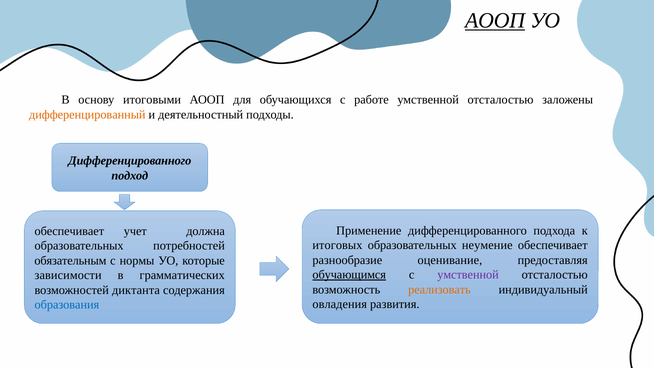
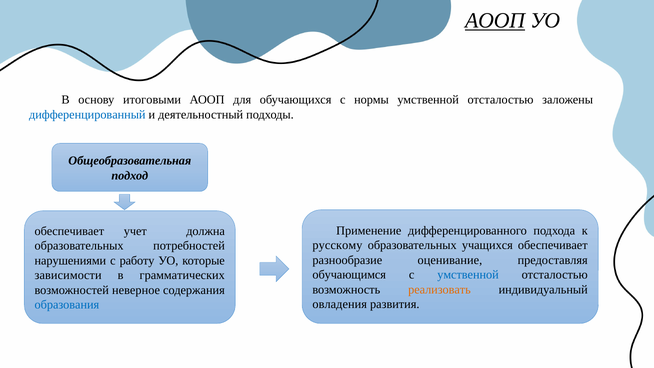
работе: работе -> нормы (371, 100)
дифференцированный colour: orange -> blue (87, 115)
Дифференцированного: Дифференцированного -> Общеобразовательная (130, 161)
итоговых: итоговых -> русскому (337, 245)
неумение: неумение -> учащихся (487, 245)
обязательным: обязательным -> нарушениями (70, 261)
нормы: нормы -> работу (137, 261)
обучающимся underline: present -> none (349, 275)
умственной colour: purple -> blue (468, 275)
диктанта: диктанта -> неверное (136, 290)
